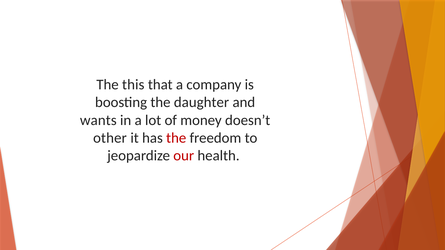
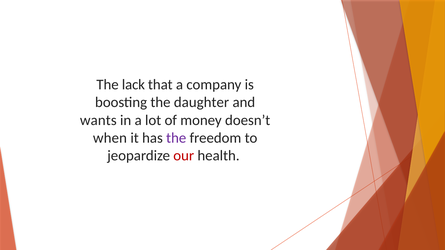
this: this -> lack (133, 85)
other: other -> when (110, 138)
the colour: red -> purple (176, 138)
